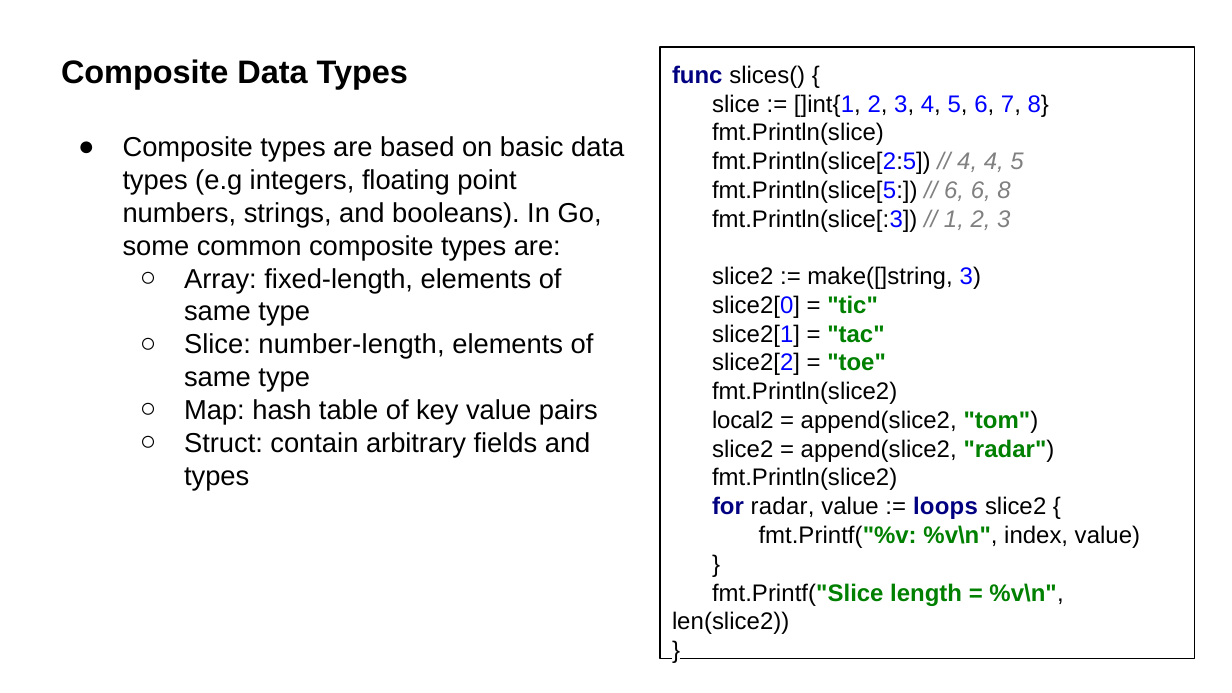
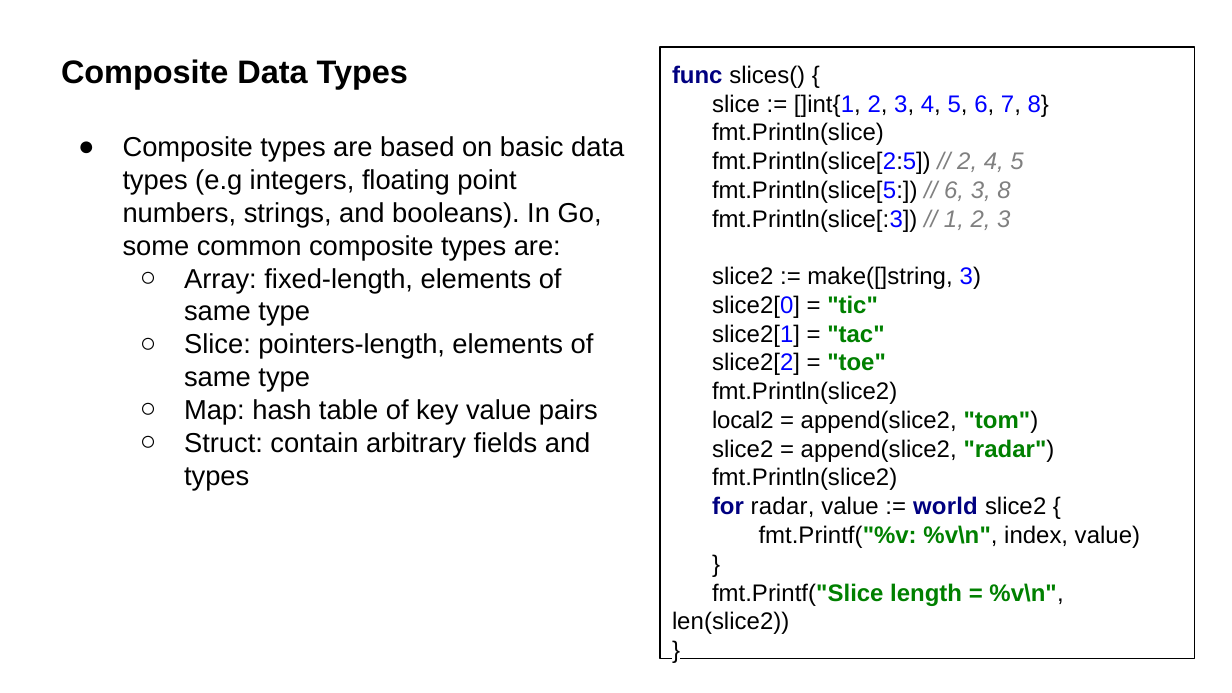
4: 4 -> 2 (967, 162)
6 6: 6 -> 3 (981, 190)
number-length: number-length -> pointers-length (352, 345)
loops: loops -> world (945, 507)
